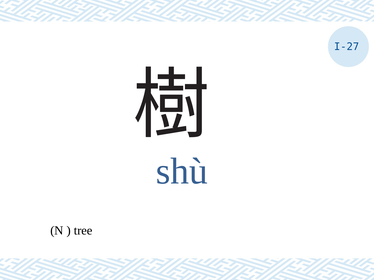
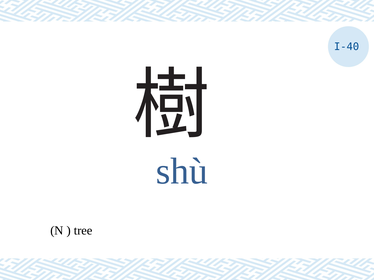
I-27: I-27 -> I-40 (347, 47)
